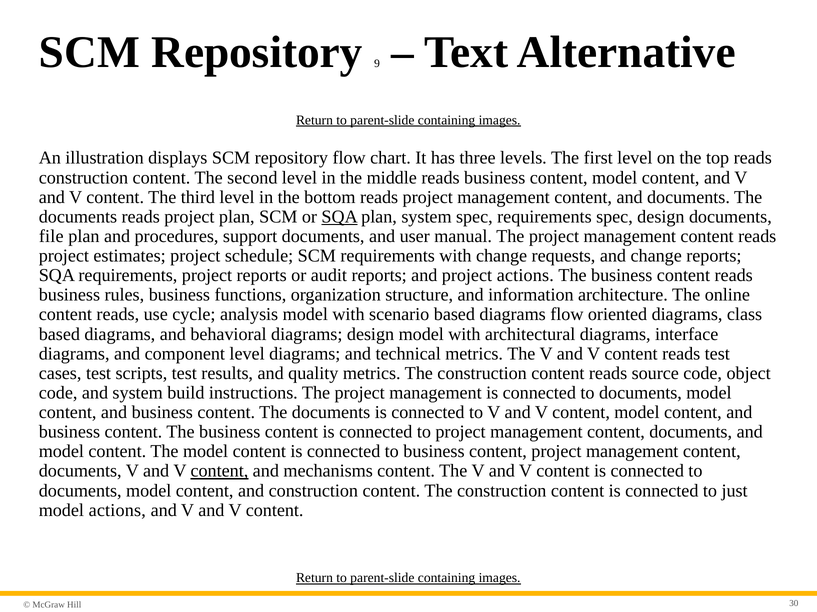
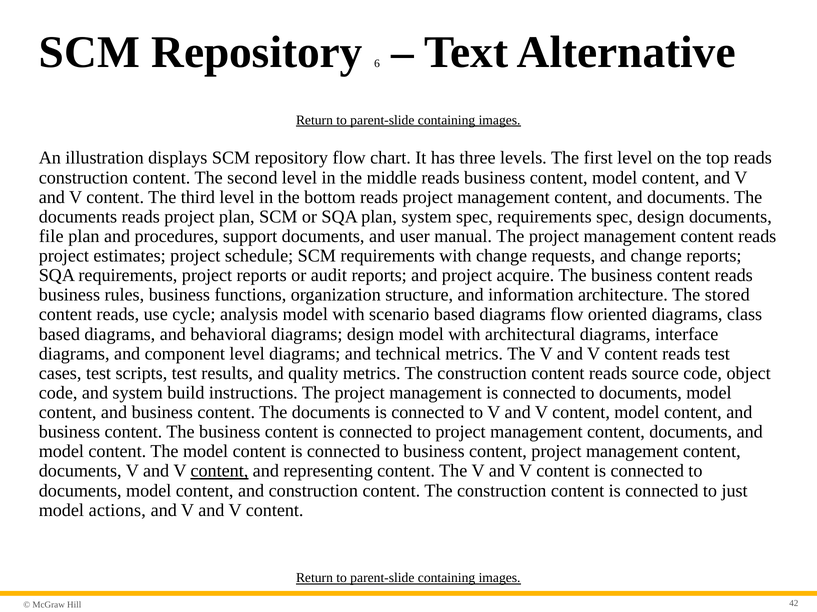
9: 9 -> 6 (377, 64)
SQA underline: present -> none (340, 217)
project actions: actions -> acquire (525, 276)
online: online -> stored (727, 295)
mechanisms: mechanisms -> representing (328, 472)
30: 30 -> 42 (794, 604)
